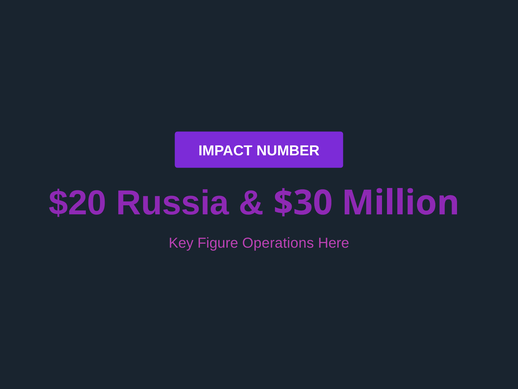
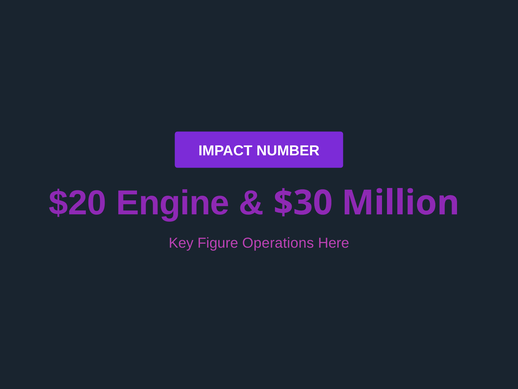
Russia: Russia -> Engine (173, 203)
